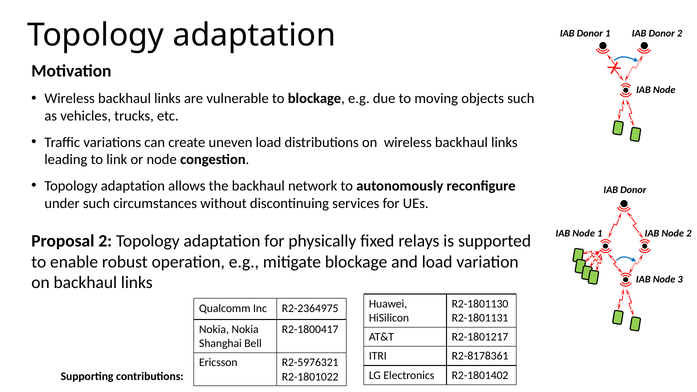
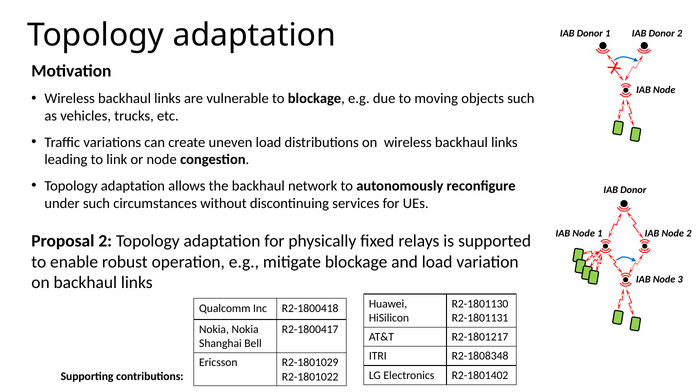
R2-2364975: R2-2364975 -> R2-1800418 (310, 308)
R2-8178361: R2-8178361 -> R2-1808348 (480, 356)
R2-5976321: R2-5976321 -> R2-1801029 (310, 363)
